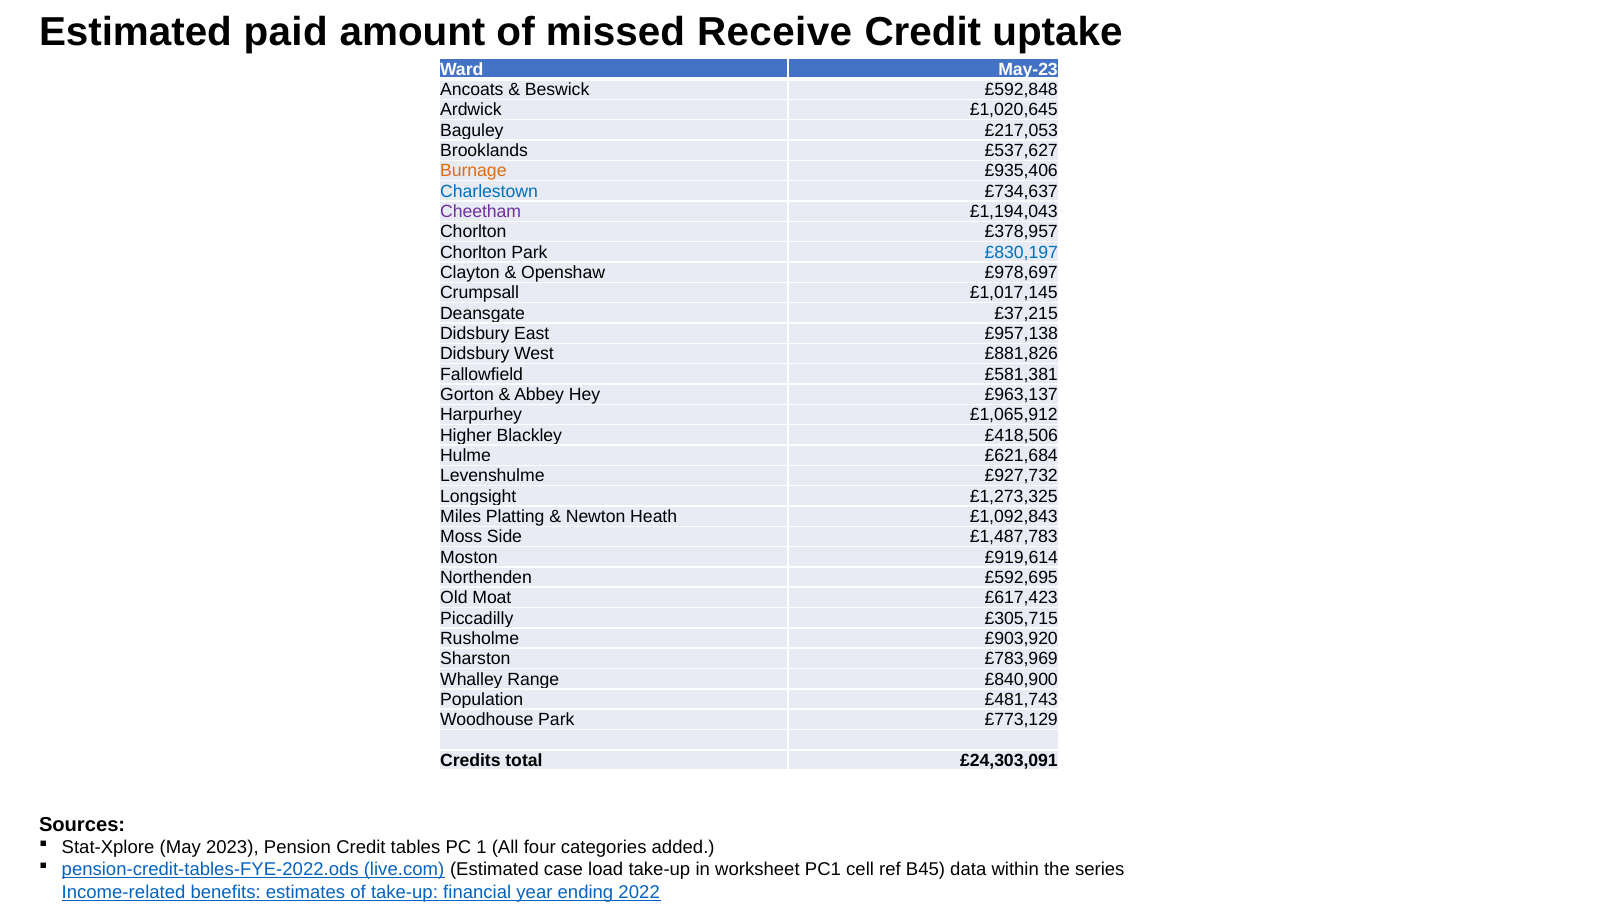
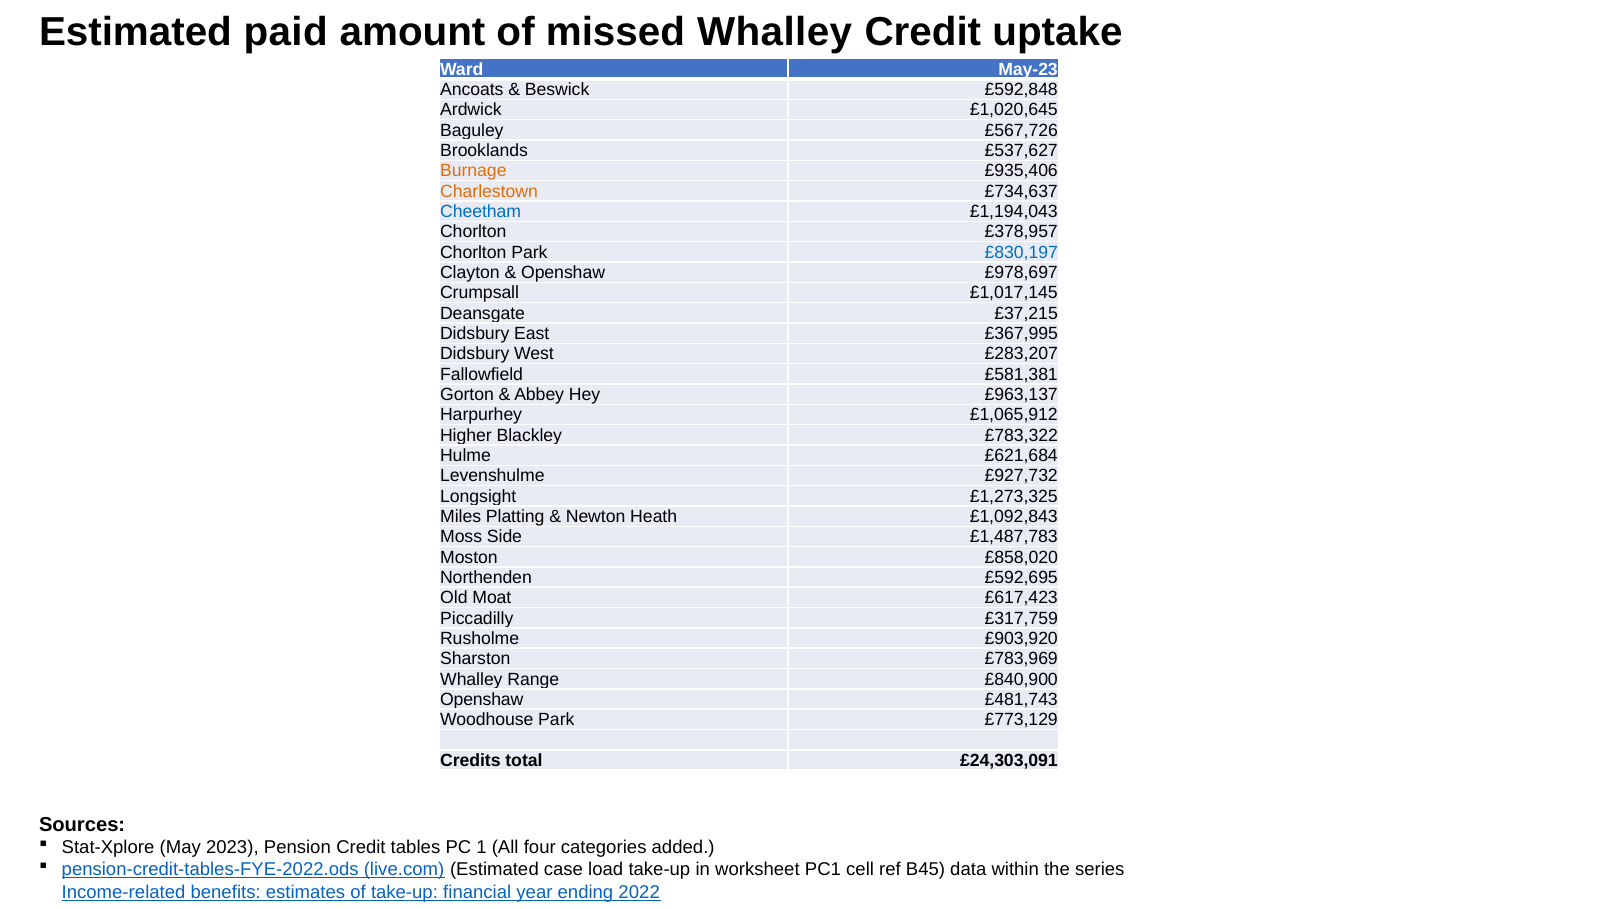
missed Receive: Receive -> Whalley (775, 32)
£217,053: £217,053 -> £567,726 (1021, 130)
Charlestown colour: blue -> orange (489, 191)
Cheetham colour: purple -> blue (481, 212)
£957,138: £957,138 -> £367,995 (1021, 334)
£881,826: £881,826 -> £283,207 (1021, 354)
£418,506: £418,506 -> £783,322 (1021, 435)
£919,614: £919,614 -> £858,020 (1021, 557)
£305,715: £305,715 -> £317,759 (1021, 618)
Population: Population -> Openshaw (482, 700)
